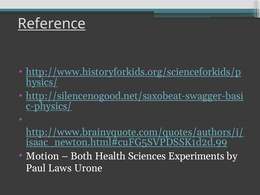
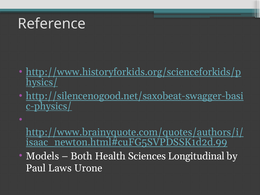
Reference underline: present -> none (52, 24)
Motion: Motion -> Models (43, 156)
Experiments: Experiments -> Longitudinal (196, 156)
